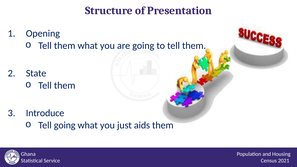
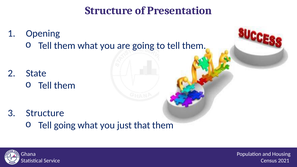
Introduce: Introduce -> Structure (45, 113)
aids: aids -> that (142, 125)
